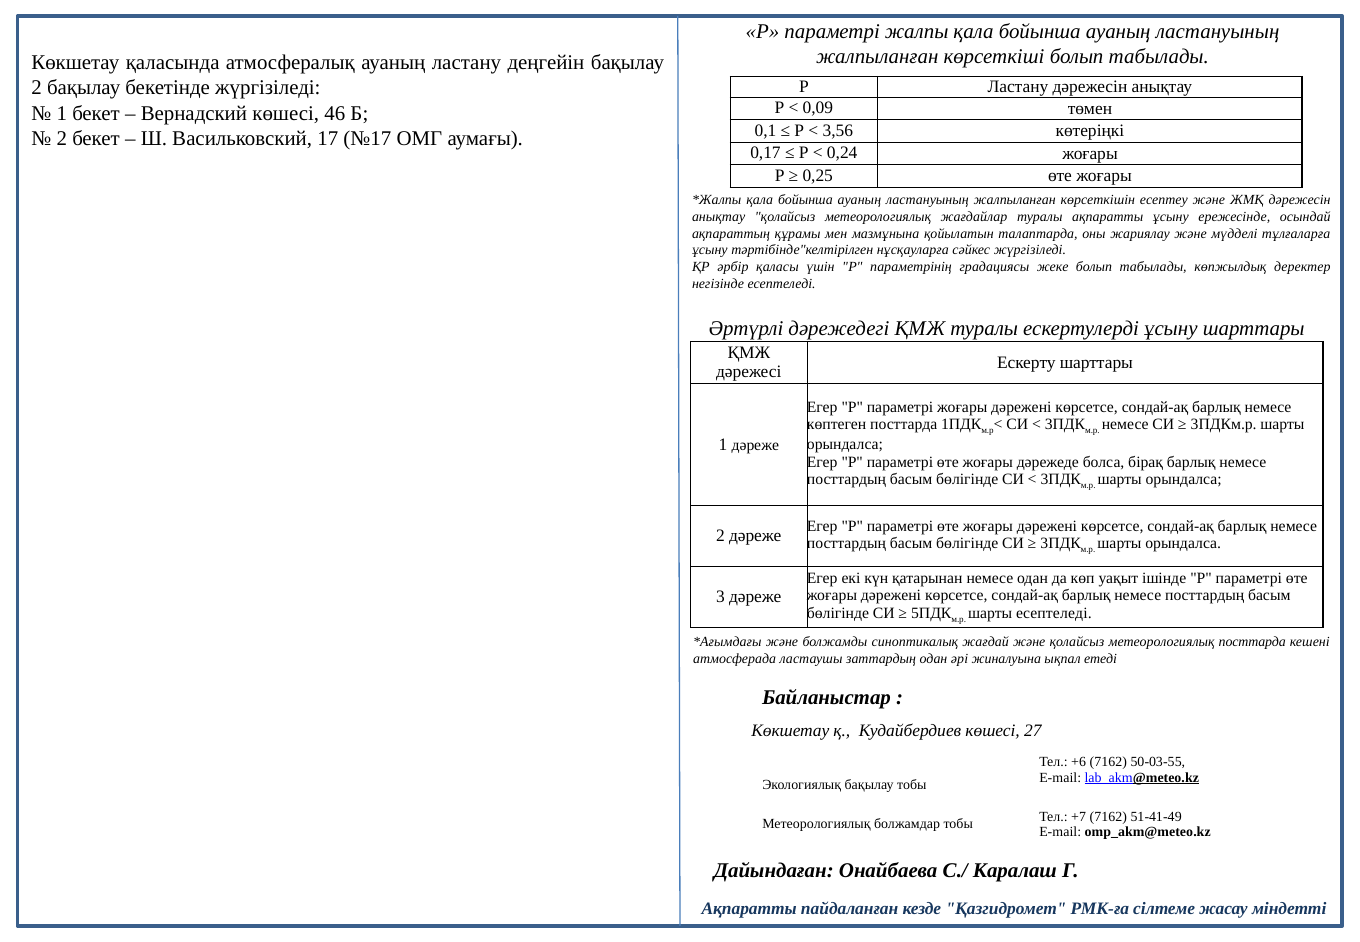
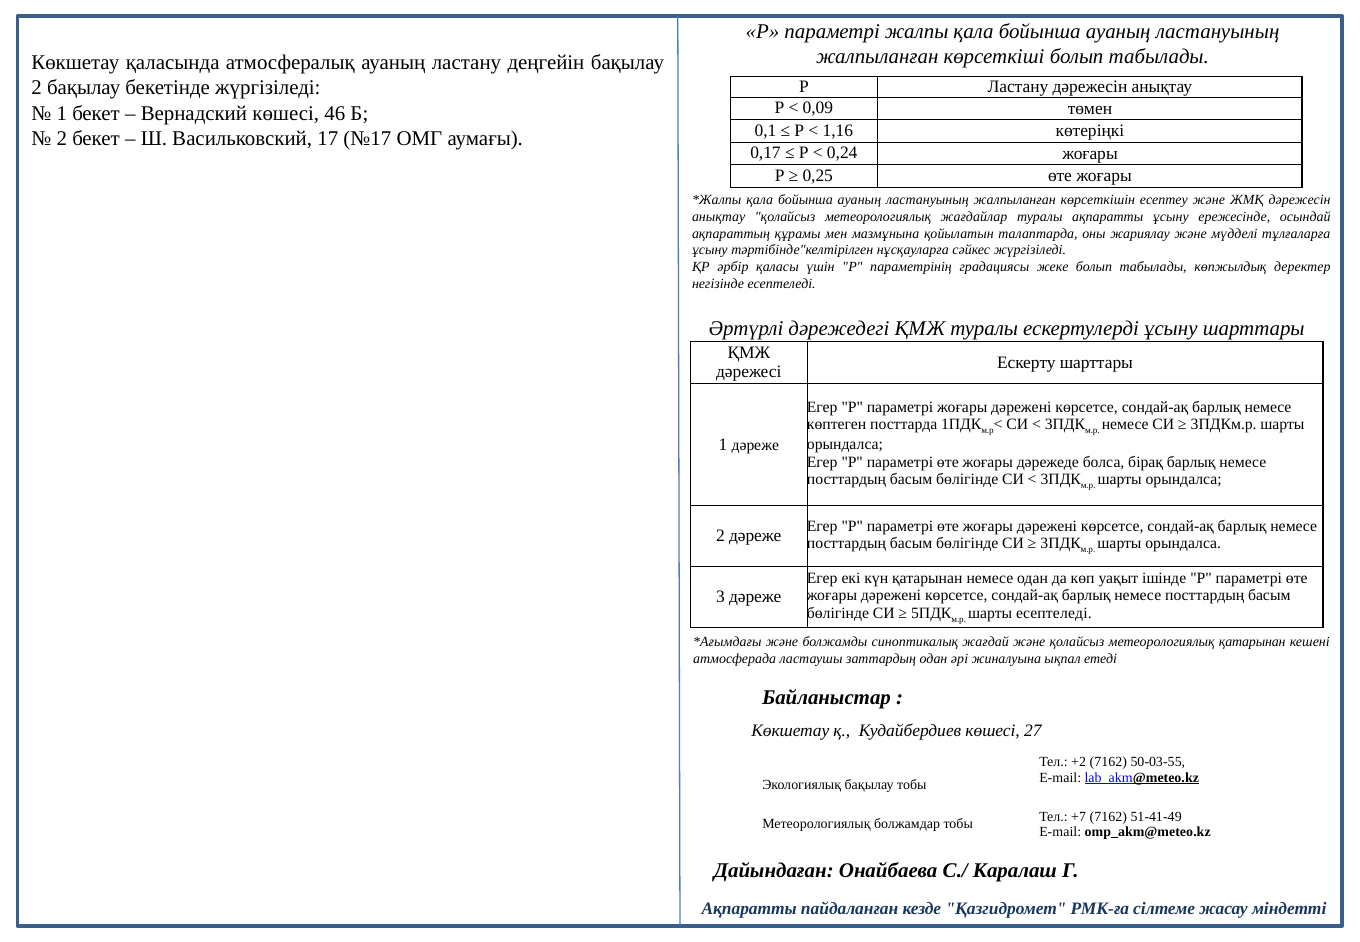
3,56: 3,56 -> 1,16 (838, 131)
метеорологиялық посттарда: посттарда -> қатарынан (1252, 642)
+6: +6 -> +2 (1079, 762)
